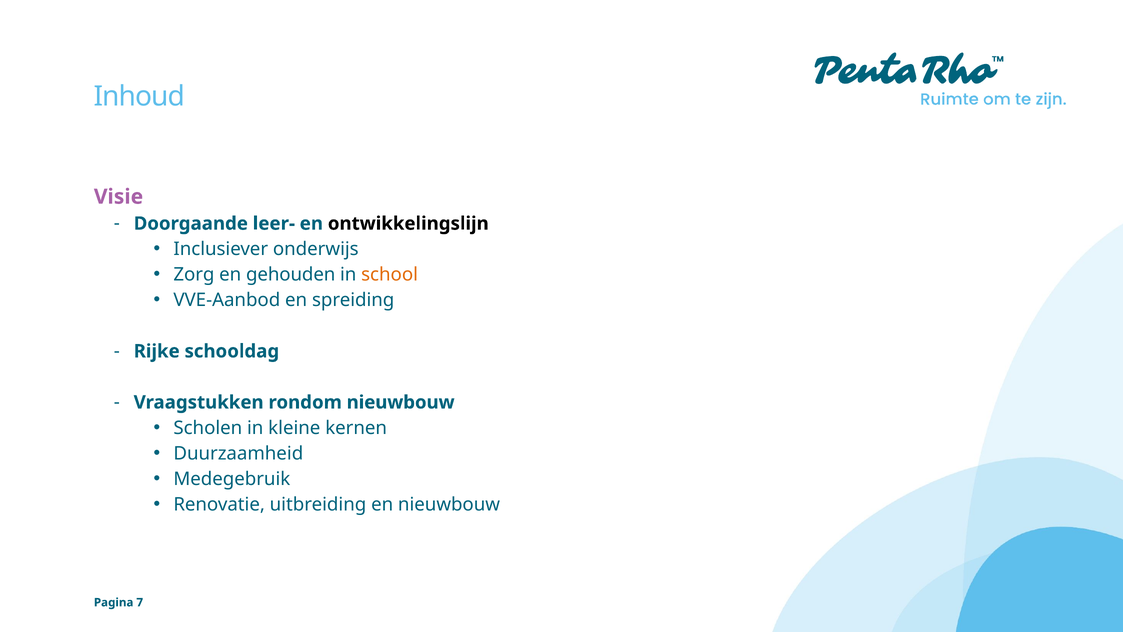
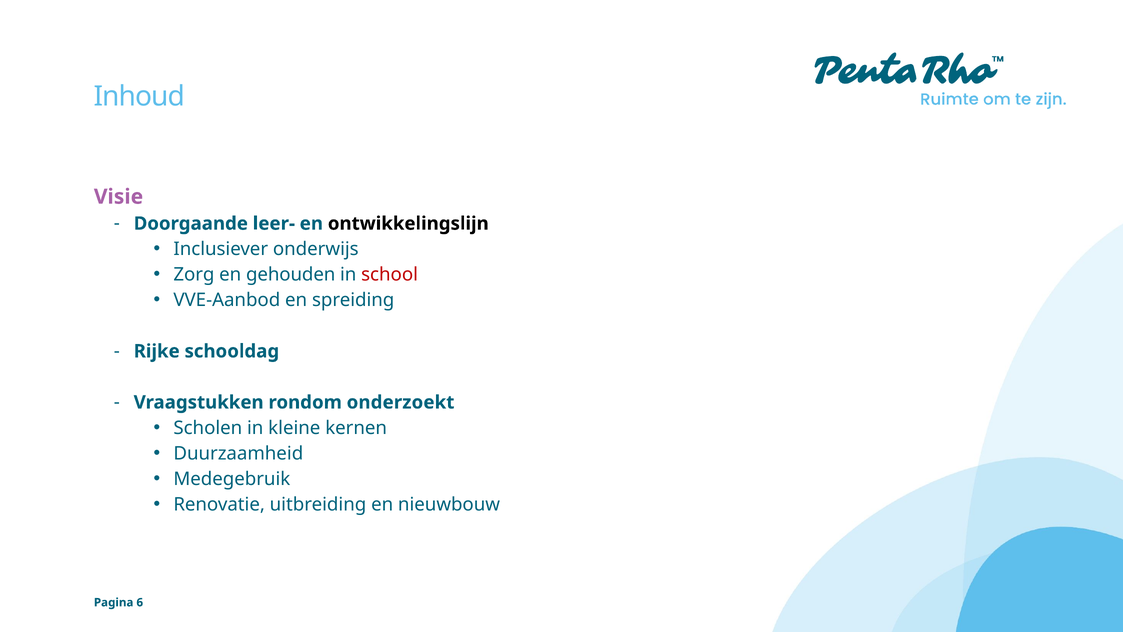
school colour: orange -> red (390, 275)
rondom nieuwbouw: nieuwbouw -> onderzoekt (401, 402)
7: 7 -> 6 (140, 602)
